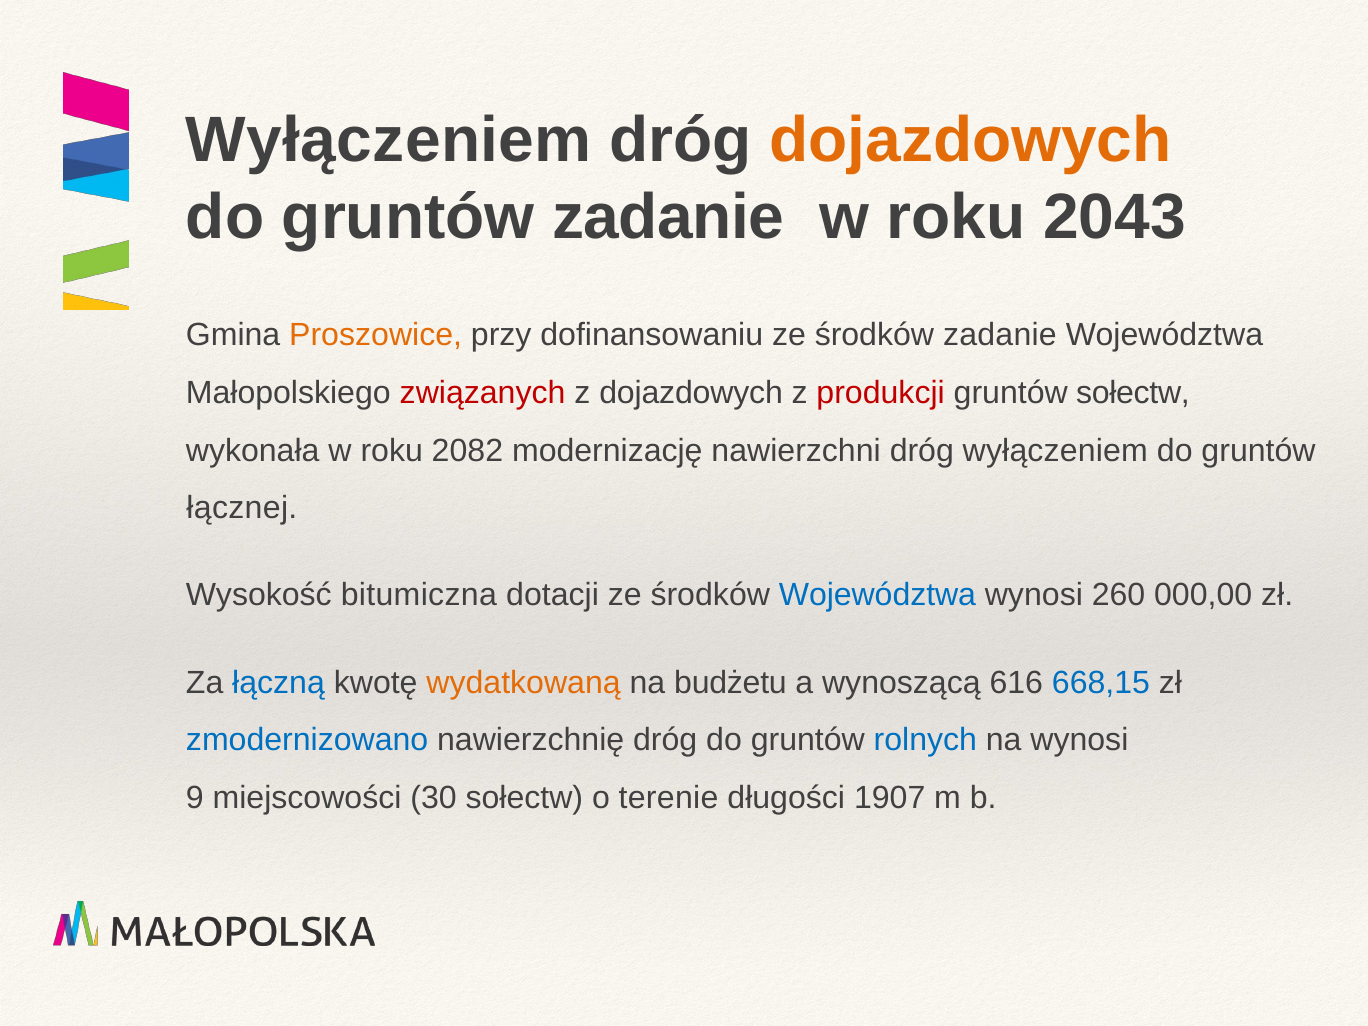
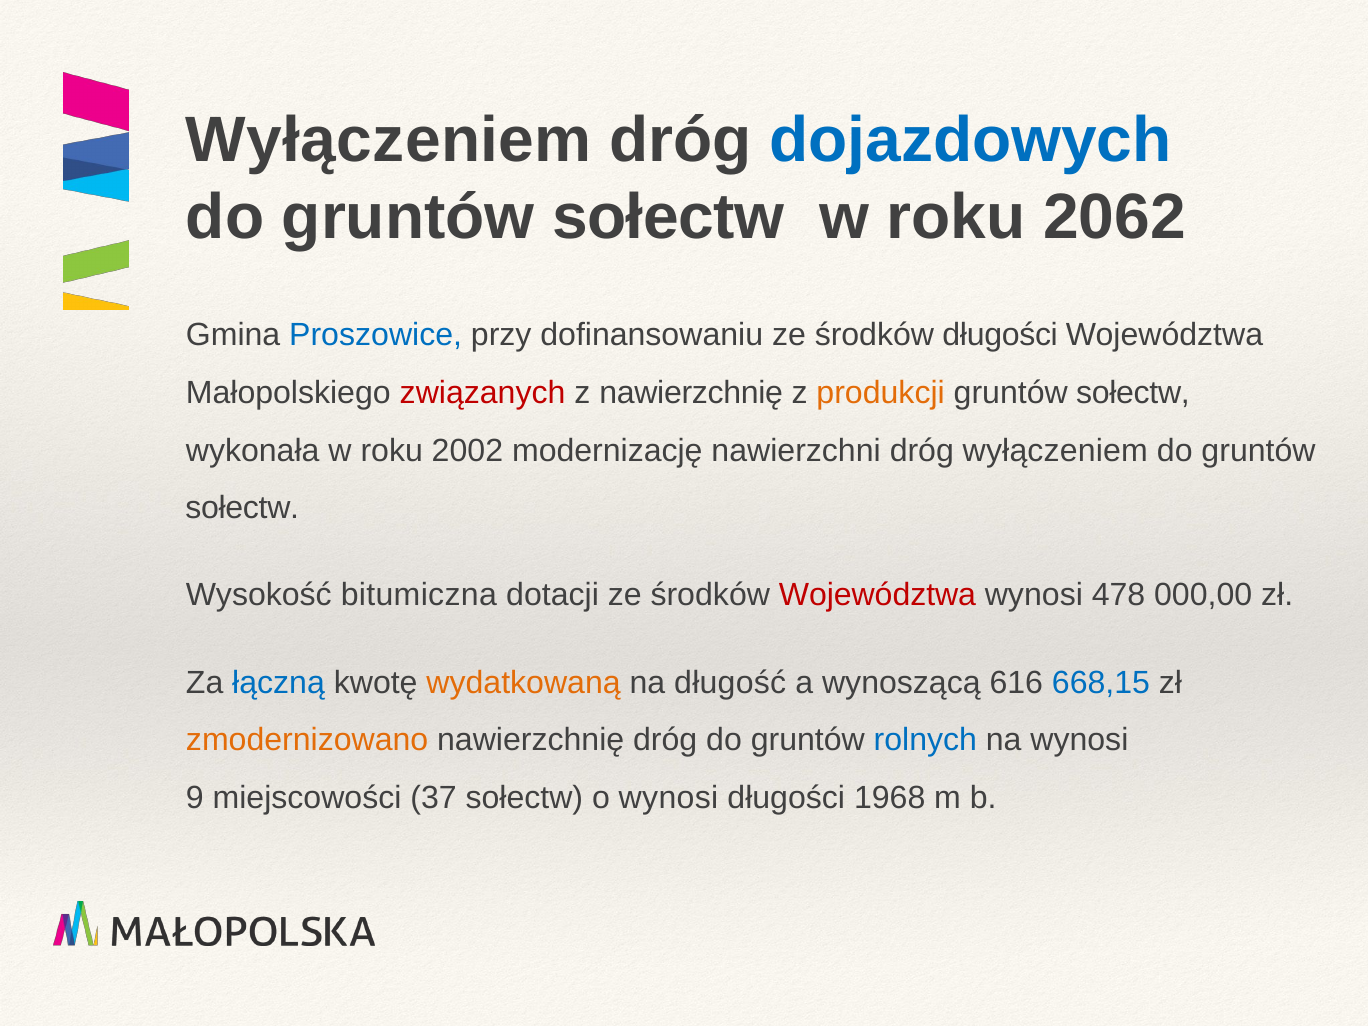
dojazdowych colour: orange -> blue (971, 140)
zadanie: zadanie -> sołectw (668, 217)
2043: 2043 -> 2062 (1114, 217)
Proszowice colour: orange -> blue (376, 335)
środków zadanie: zadanie -> długości (1000, 335)
z dojazdowych: dojazdowych -> nawierzchnię (691, 393)
produkcji colour: red -> orange (881, 393)
2082: 2082 -> 2002 (467, 451)
łącznej: łącznej -> sołectw (242, 508)
Województwa colour: blue -> red (877, 595)
260: 260 -> 478 (1119, 595)
budżetu: budżetu -> długość (730, 682)
zmodernizowano colour: blue -> orange (307, 740)
30: 30 -> 37 (434, 798)
o terenie: terenie -> wynosi (668, 798)
1907: 1907 -> 1968 (890, 798)
